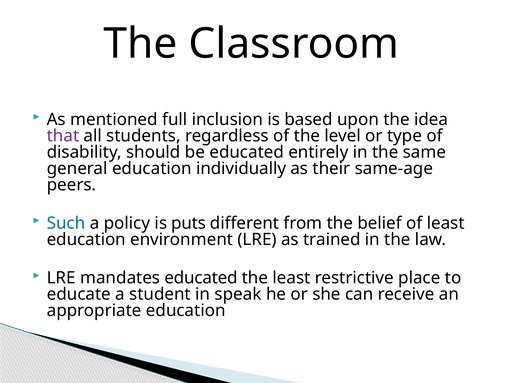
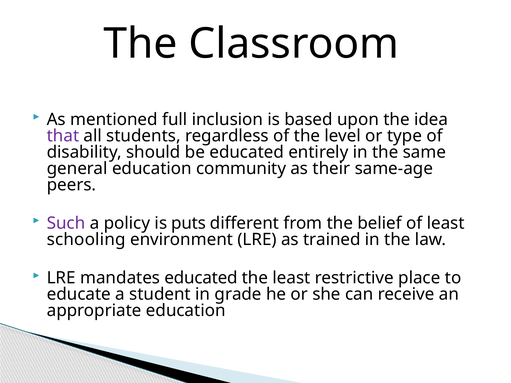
individually: individually -> community (241, 169)
Such colour: blue -> purple (66, 223)
education: education -> schooling (86, 240)
speak: speak -> grade (238, 294)
